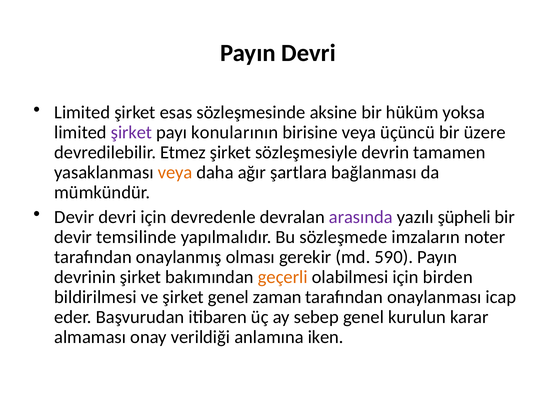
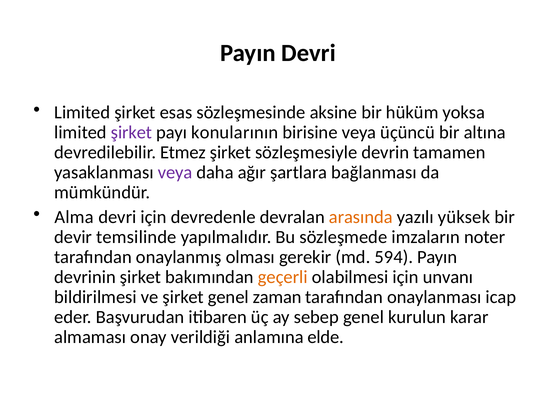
üzere: üzere -> altına (485, 133)
veya colour: orange -> purple (175, 173)
Devir: Devir -> Alma (74, 217)
arasında colour: purple -> orange (361, 217)
şüpheli: şüpheli -> yüksek (464, 217)
590: 590 -> 594 (394, 257)
birden: birden -> unvanı (448, 277)
iken: iken -> elde (326, 337)
